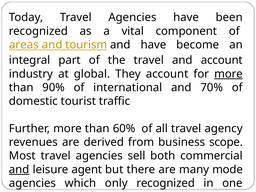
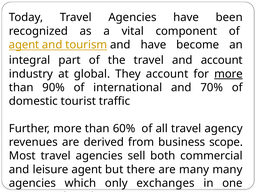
areas: areas -> agent (24, 45)
and underline: present -> none (19, 169)
many mode: mode -> many (227, 169)
only recognized: recognized -> exchanges (166, 183)
